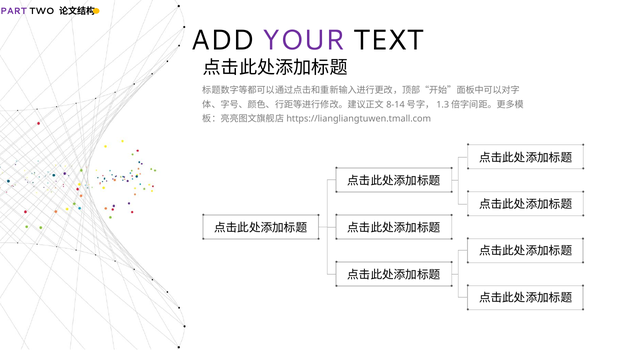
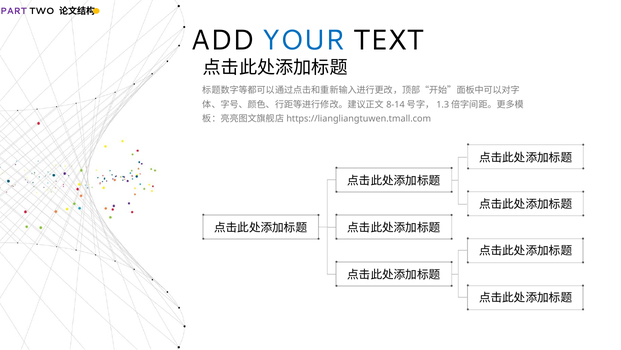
YOUR colour: purple -> blue (304, 40)
